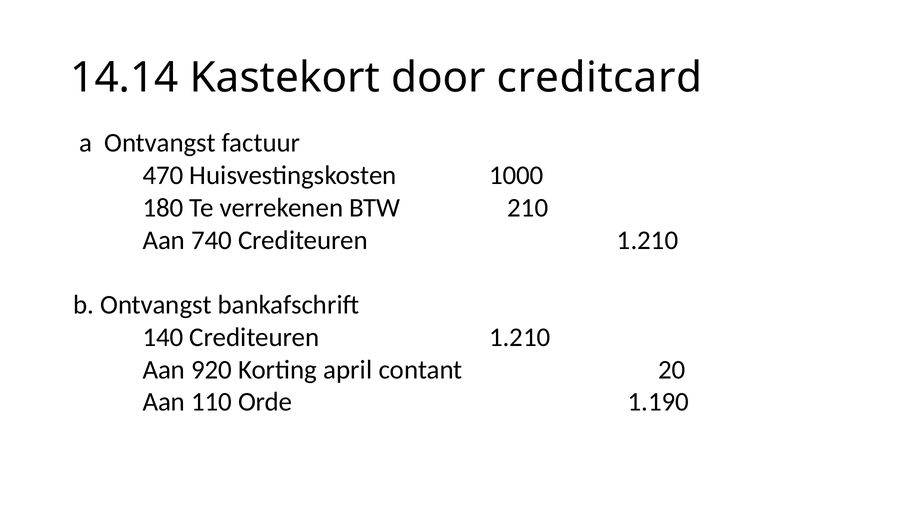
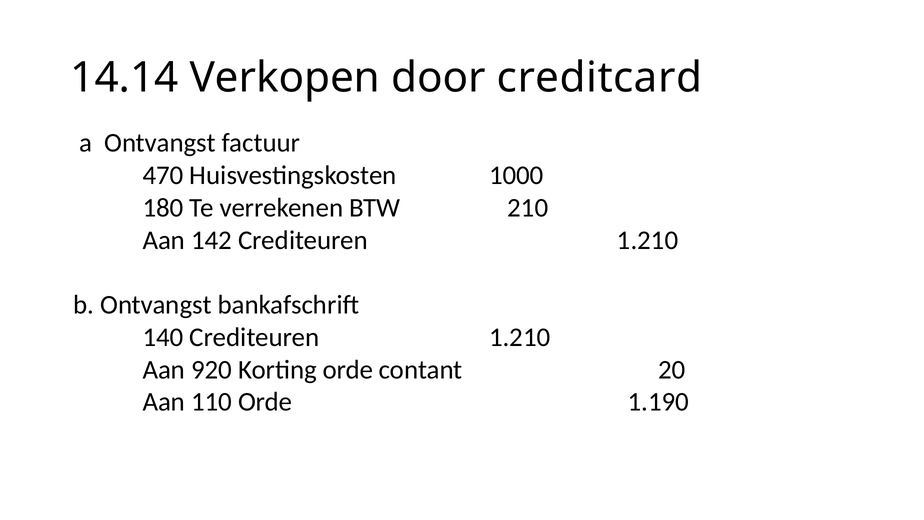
Kastekort: Kastekort -> Verkopen (285, 78)
740: 740 -> 142 (212, 240)
Korting april: april -> orde (348, 369)
